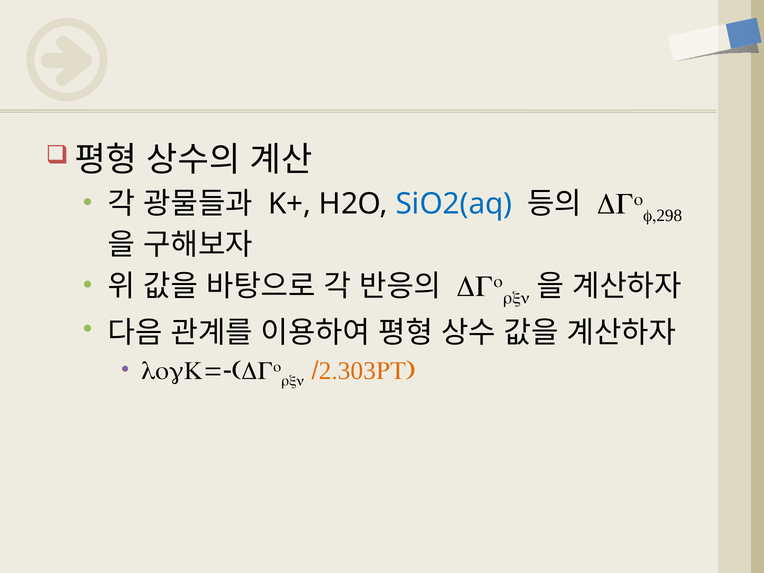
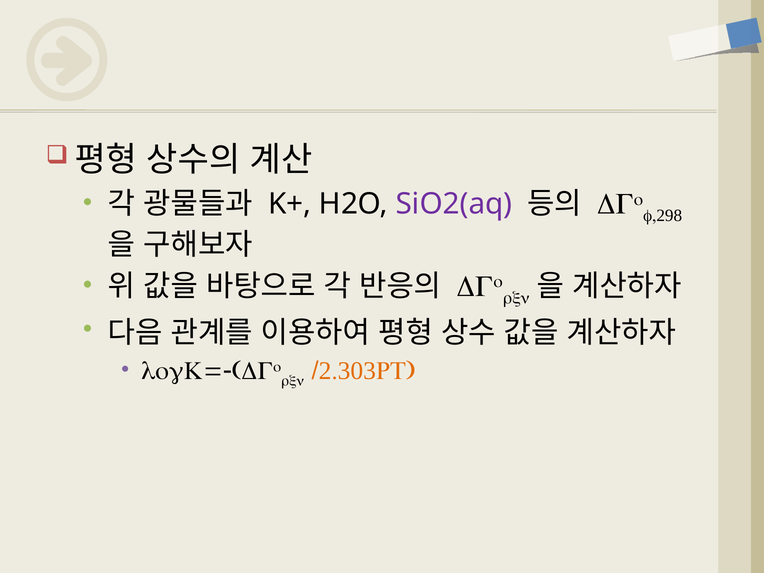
SiO2(aq colour: blue -> purple (454, 204)
